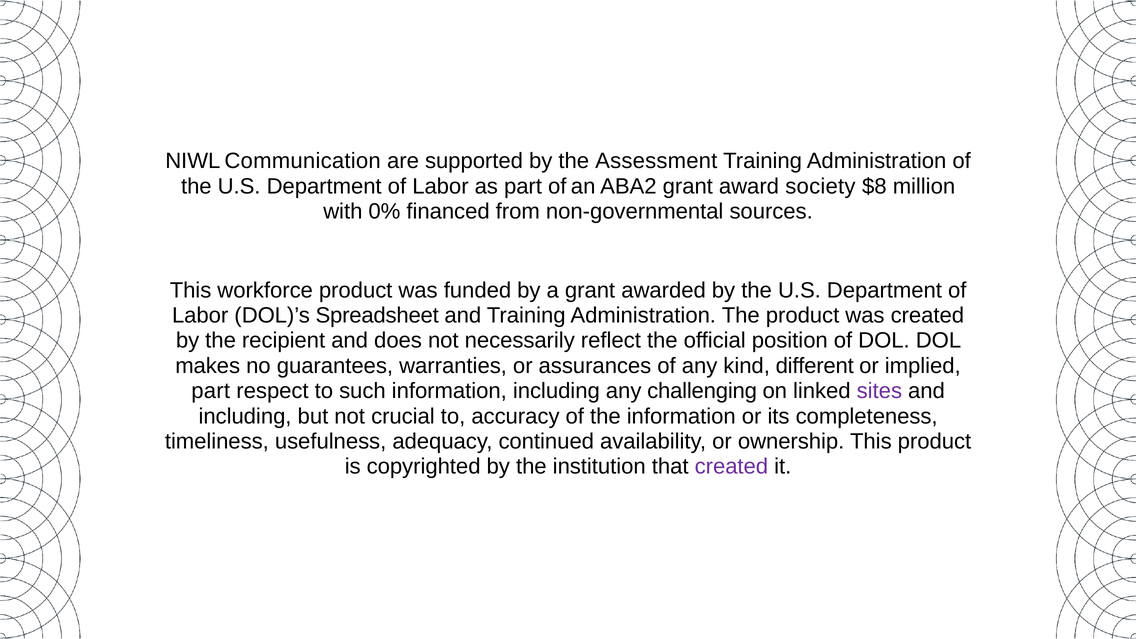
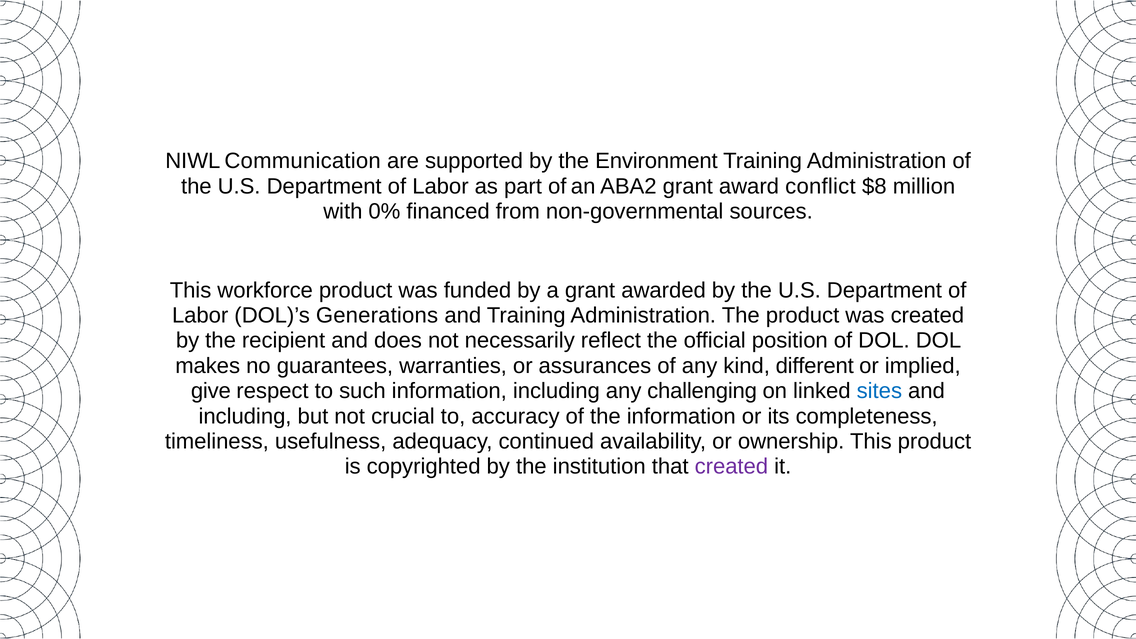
Assessment: Assessment -> Environment (656, 161)
society: society -> conflict (820, 186)
Spreadsheet: Spreadsheet -> Generations (377, 315)
part: part -> give (211, 391)
sites colour: purple -> blue (879, 391)
